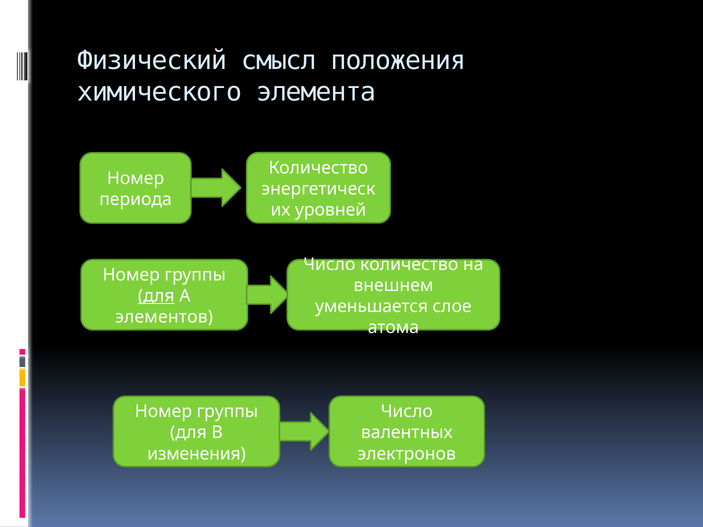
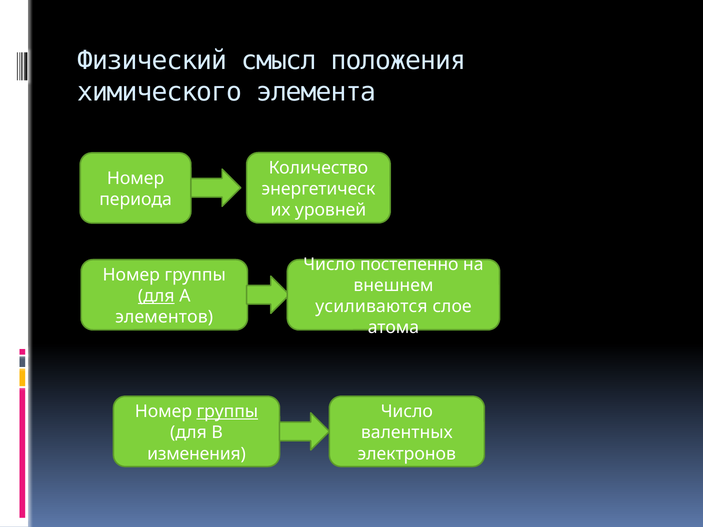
Число количество: количество -> постепенно (409, 264)
уменьшается: уменьшается -> усиливаются (371, 307)
группы underline: none -> present (227, 412)
